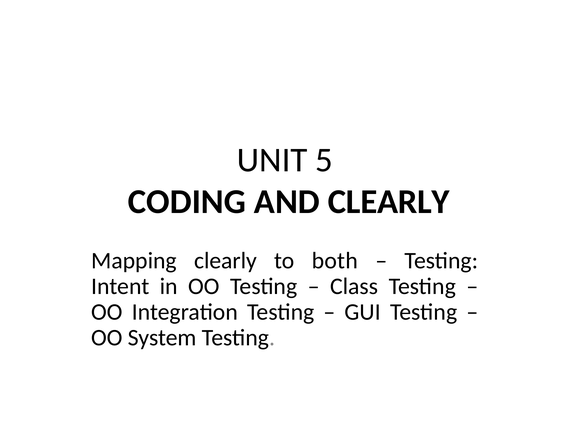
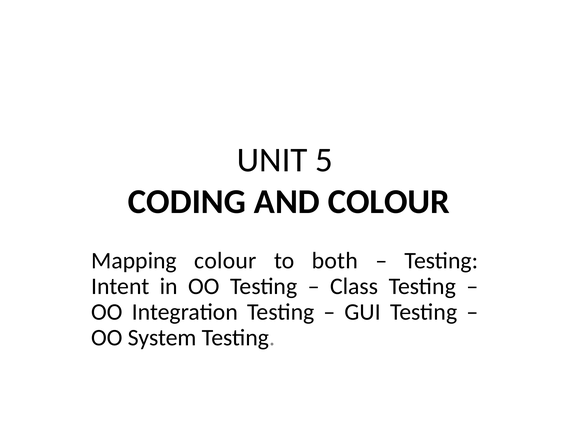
AND CLEARLY: CLEARLY -> COLOUR (389, 202)
Mapping clearly: clearly -> colour (225, 261)
